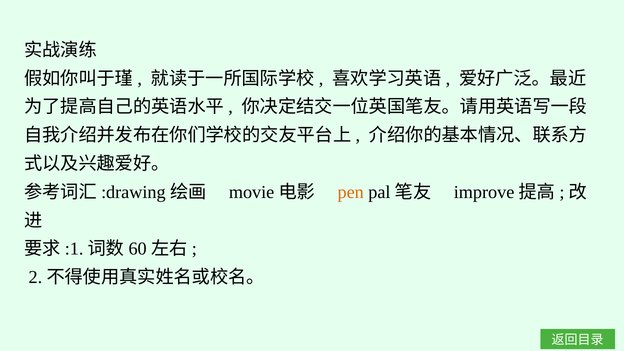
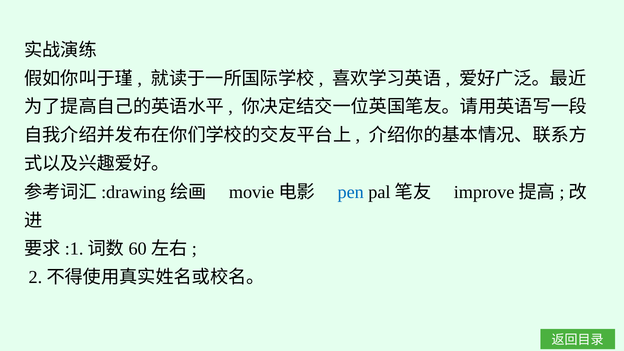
pen colour: orange -> blue (351, 192)
